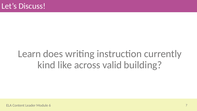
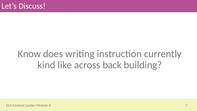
Learn: Learn -> Know (29, 54)
valid: valid -> back (112, 65)
